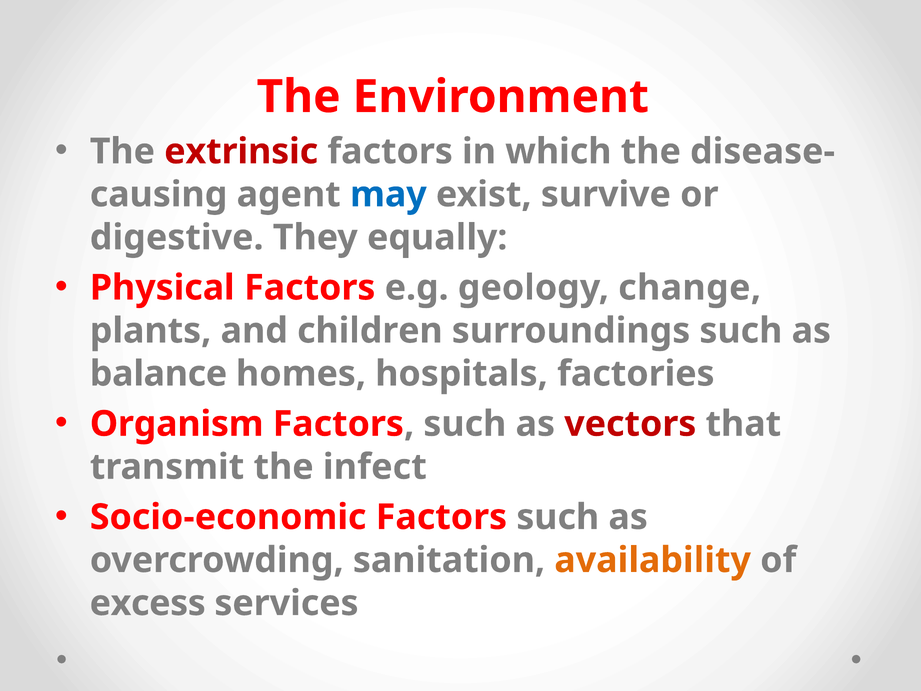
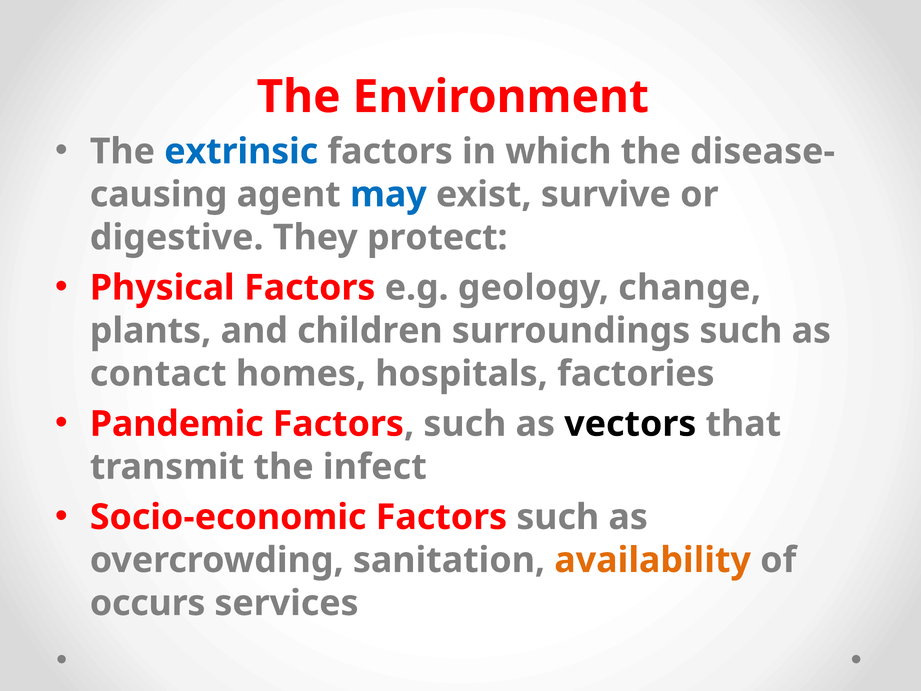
extrinsic colour: red -> blue (241, 151)
equally: equally -> protect (437, 237)
balance: balance -> contact (158, 374)
Organism: Organism -> Pandemic (177, 424)
vectors colour: red -> black (630, 424)
excess: excess -> occurs (148, 603)
